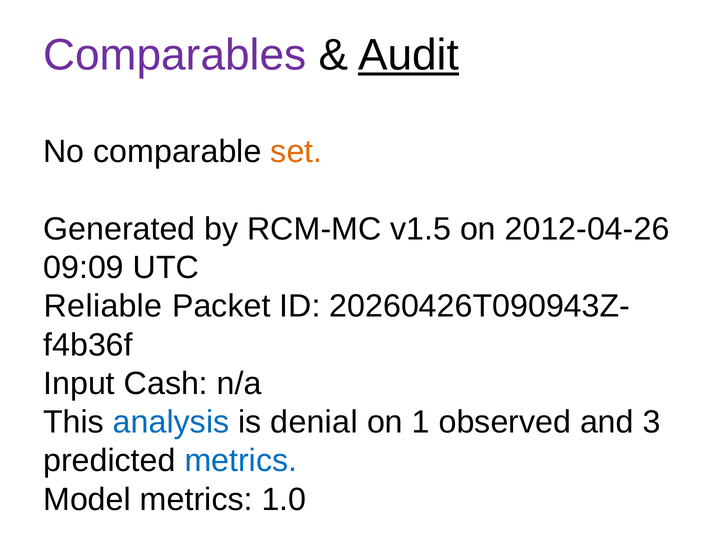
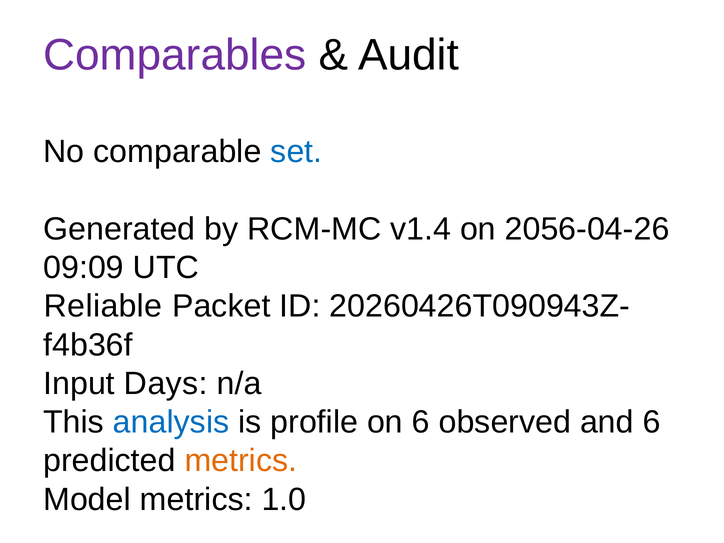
Audit underline: present -> none (408, 55)
set colour: orange -> blue (296, 152)
v1.5: v1.5 -> v1.4 (421, 229)
2012-04-26: 2012-04-26 -> 2056-04-26 (587, 229)
Cash: Cash -> Days (166, 384)
denial: denial -> profile (314, 422)
on 1: 1 -> 6 (421, 422)
and 3: 3 -> 6 (652, 422)
metrics colour: blue -> orange (241, 461)
